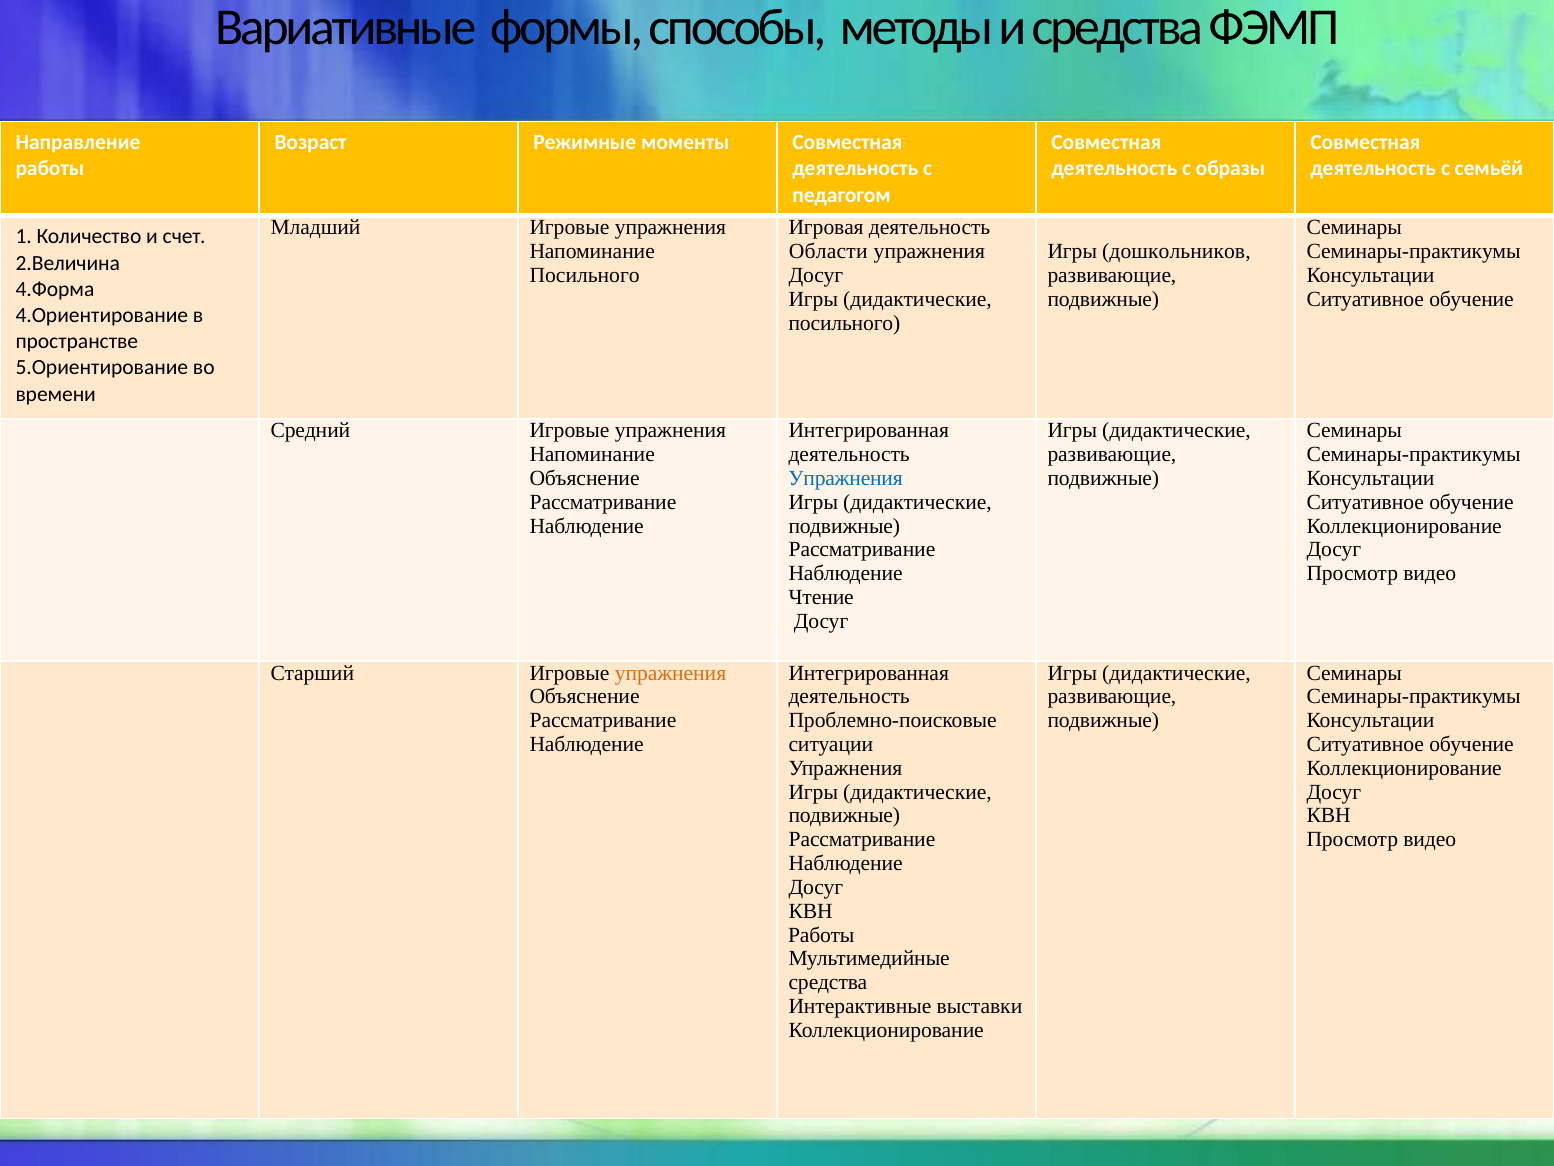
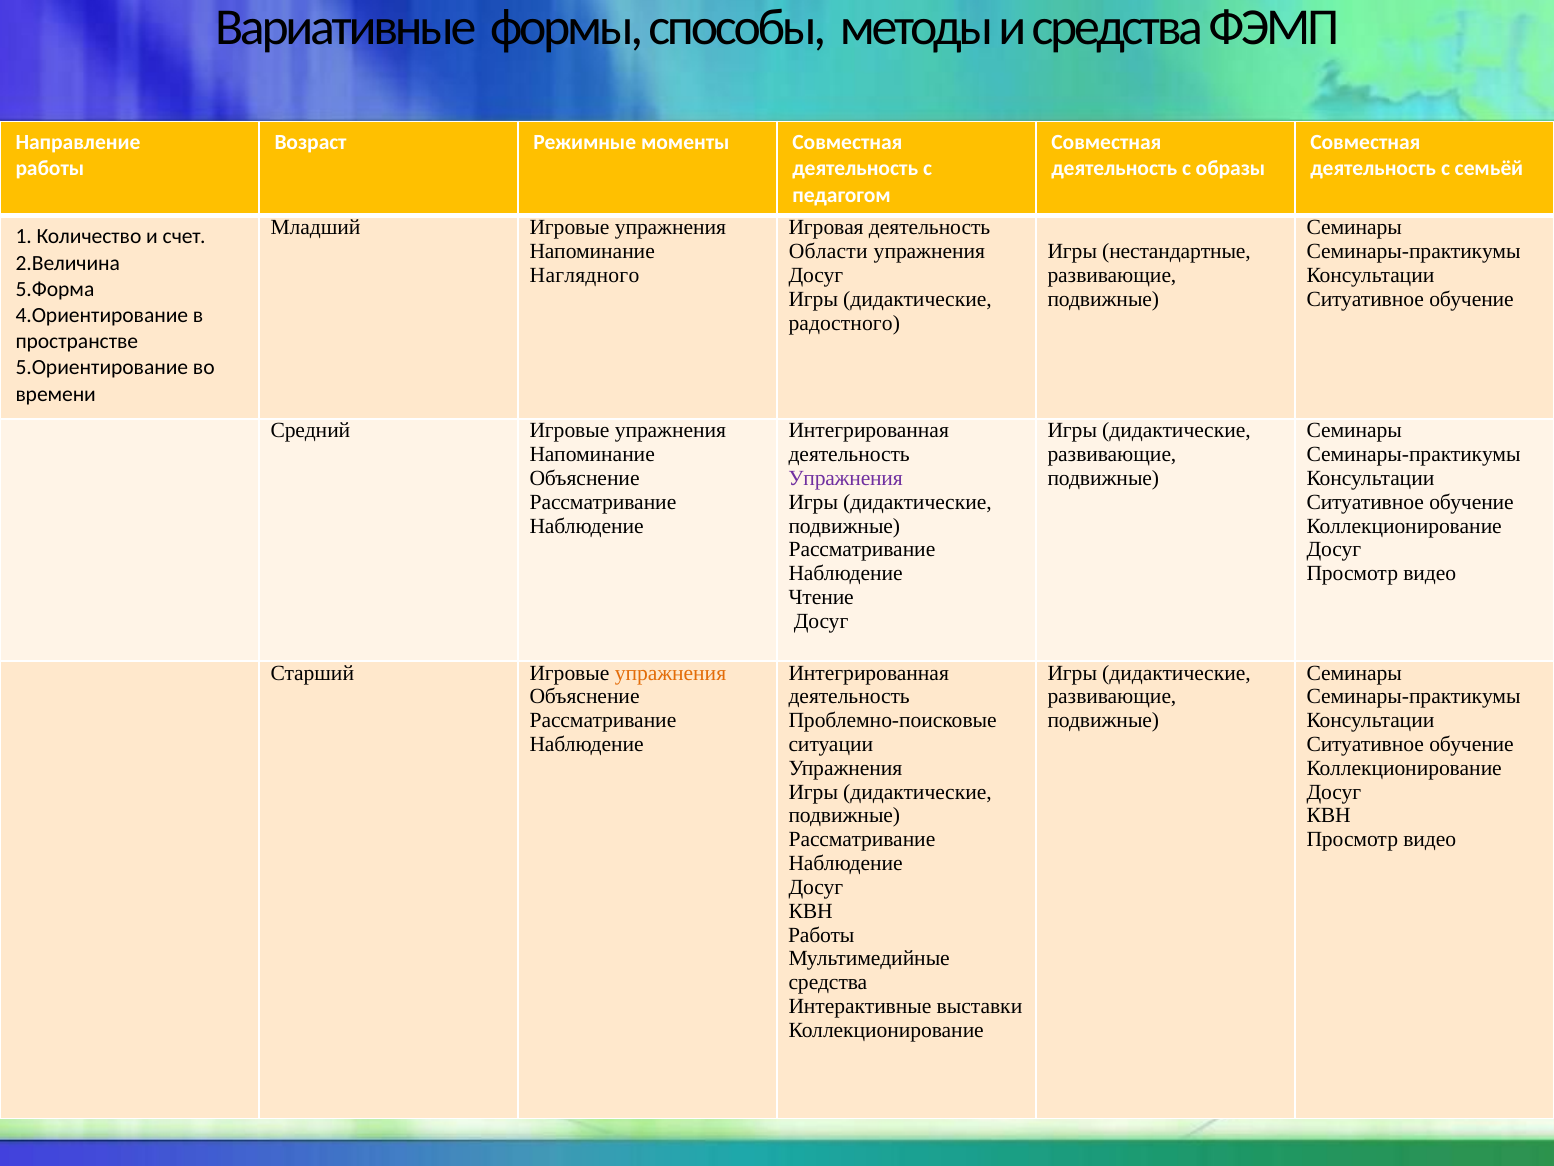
дошкольников: дошкольников -> нестандартные (1177, 251)
Посильного: Посильного -> Наглядного (585, 275)
4.Форма: 4.Форма -> 5.Форма (55, 289)
посильного: посильного -> радостного (844, 323)
Упражнения colour: blue -> purple (846, 478)
